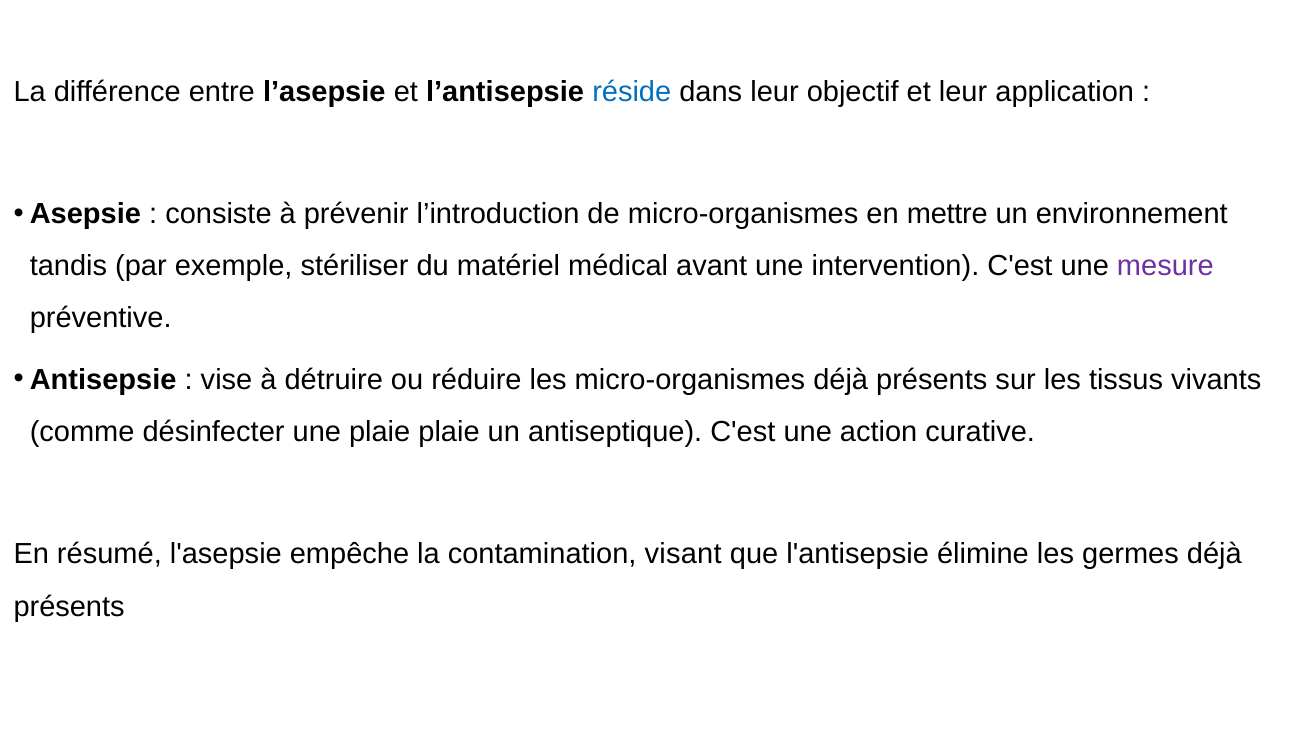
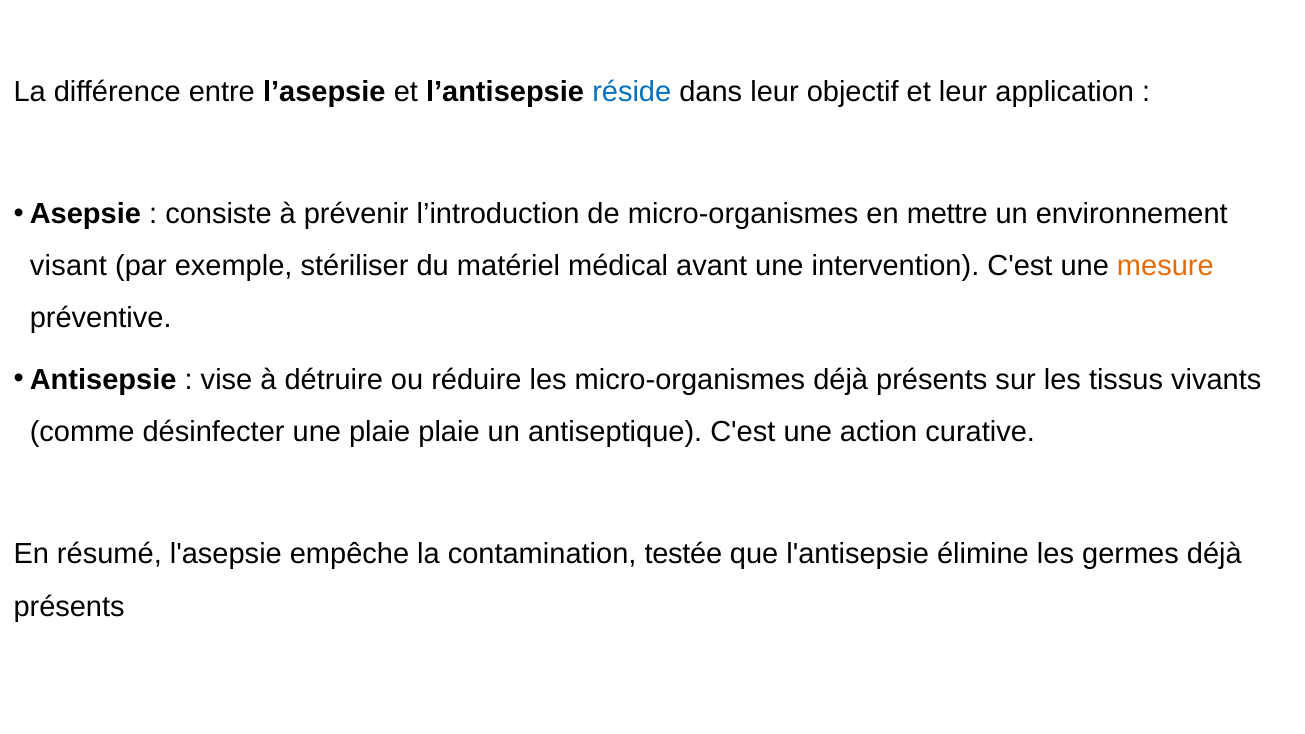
tandis: tandis -> visant (68, 266)
mesure colour: purple -> orange (1165, 266)
visant: visant -> testée (683, 554)
